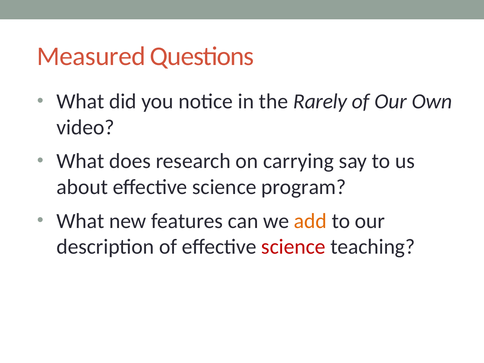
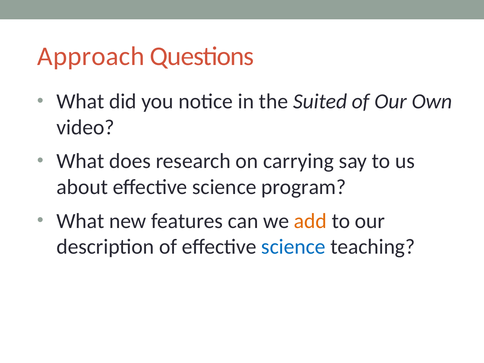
Measured: Measured -> Approach (91, 56)
Rarely: Rarely -> Suited (320, 102)
science colour: red -> blue (293, 247)
